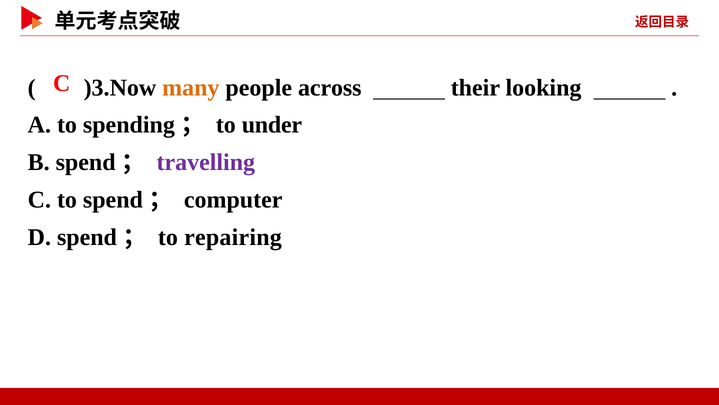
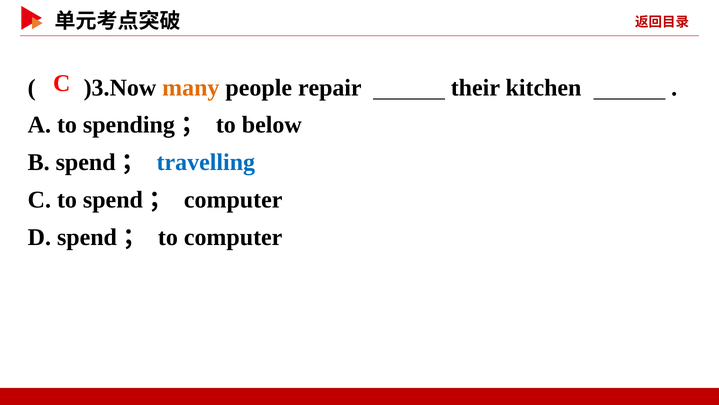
across: across -> repair (330, 87)
looking: looking -> kitchen (543, 87)
under: under -> below (272, 125)
travelling colour: purple -> blue (206, 162)
to repairing: repairing -> computer (233, 237)
